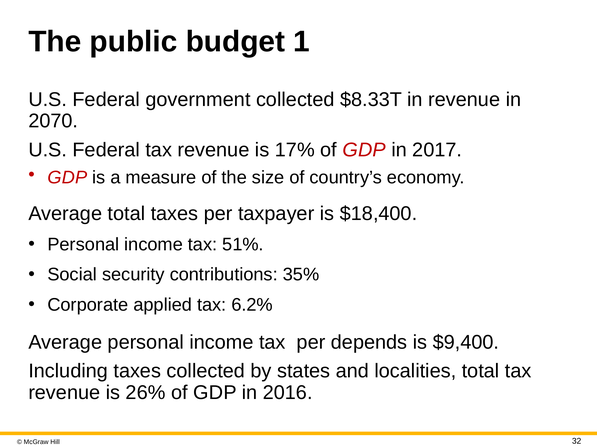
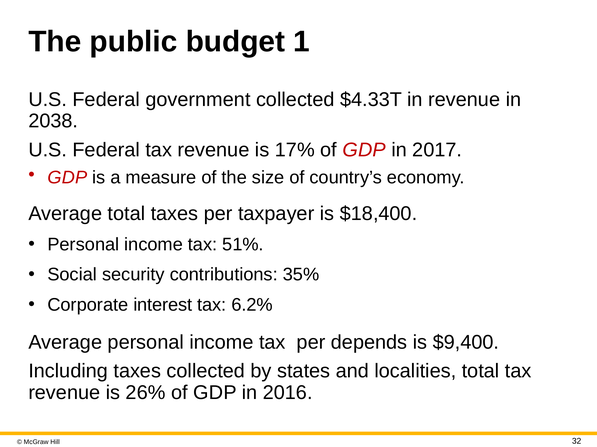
$8.33T: $8.33T -> $4.33T (371, 100)
2070: 2070 -> 2038 (53, 121)
applied: applied -> interest (163, 305)
